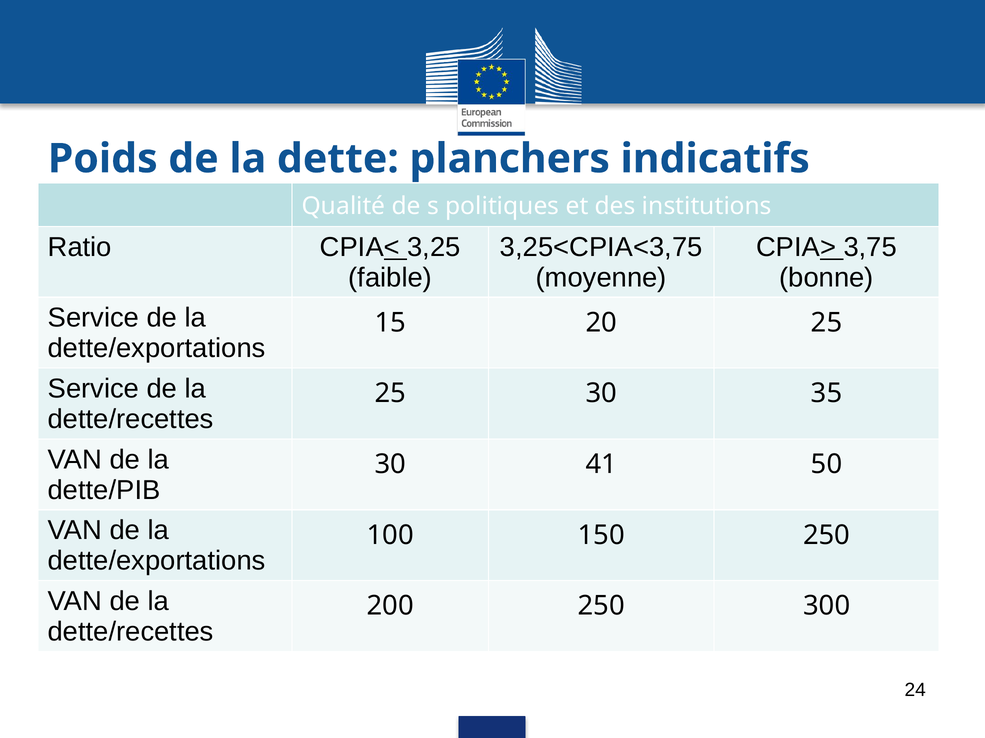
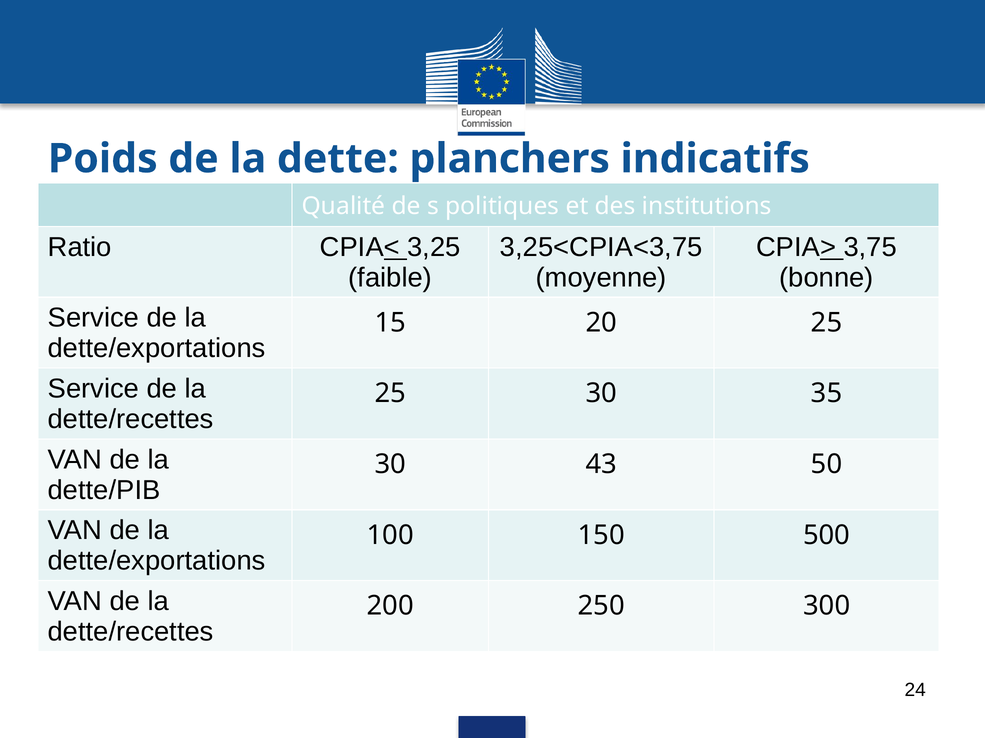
41: 41 -> 43 (601, 465)
150 250: 250 -> 500 (827, 536)
